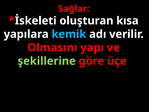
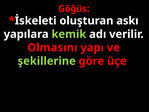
Sağlar: Sağlar -> Göğüs (74, 9)
kısa: kısa -> askı (127, 21)
kemik colour: light blue -> light green (69, 34)
